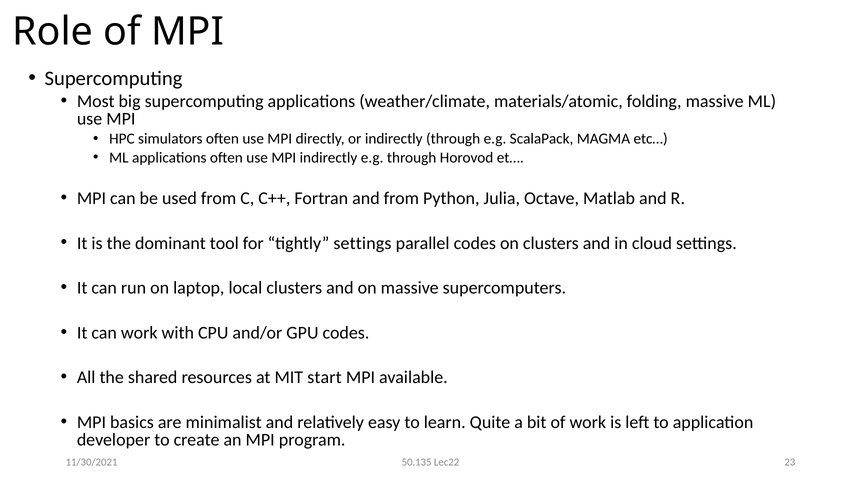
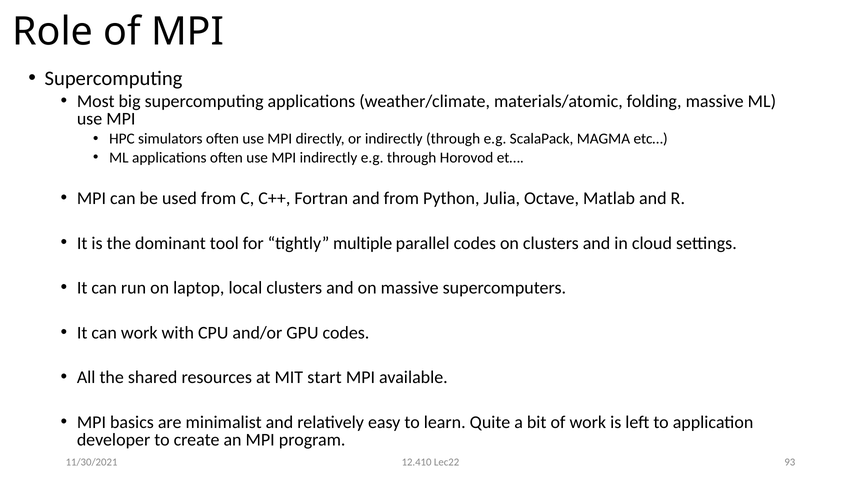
tightly settings: settings -> multiple (363, 243)
50.135: 50.135 -> 12.410 (417, 462)
23: 23 -> 93 (790, 462)
